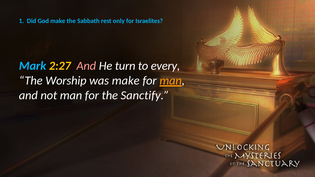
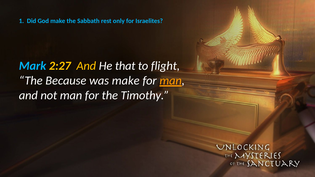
And colour: pink -> yellow (86, 66)
turn: turn -> that (125, 66)
every: every -> flight (165, 66)
Worship: Worship -> Because (66, 81)
Sanctify: Sanctify -> Timothy (145, 95)
